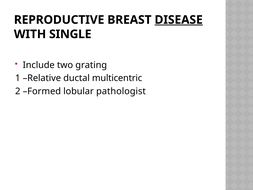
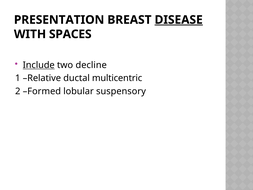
REPRODUCTIVE: REPRODUCTIVE -> PRESENTATION (59, 20)
SINGLE: SINGLE -> SPACES (70, 34)
Include underline: none -> present (39, 65)
grating: grating -> decline (91, 65)
pathologist: pathologist -> suspensory (121, 91)
